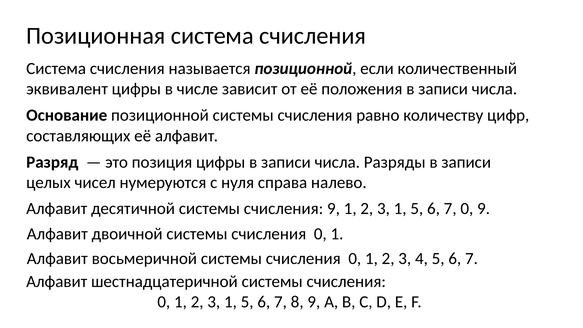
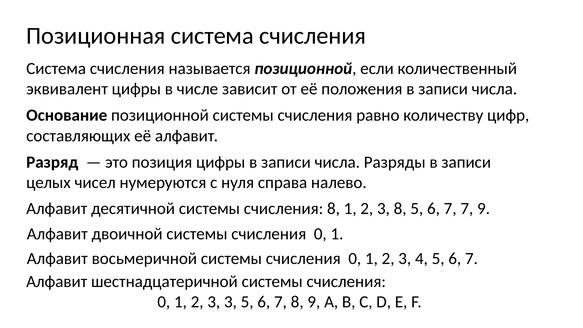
счисления 9: 9 -> 8 (333, 208)
1: 1 -> 8 (400, 208)
7 0: 0 -> 7 (467, 208)
1: 1 -> 3 (230, 302)
